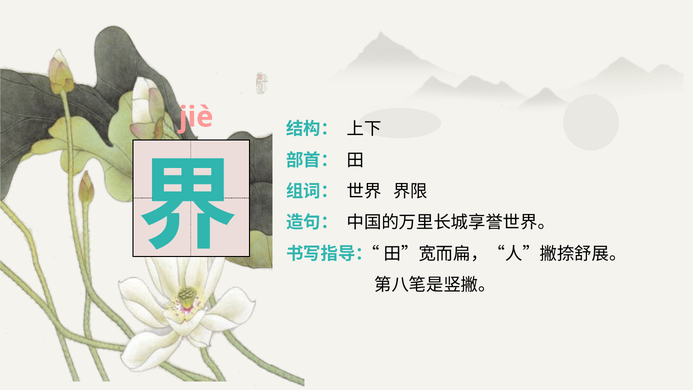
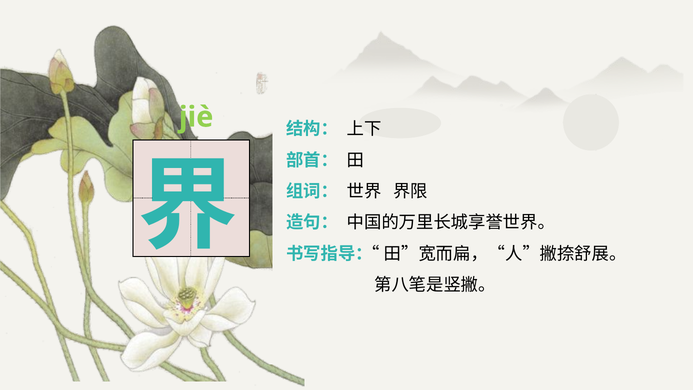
jiè colour: pink -> light green (196, 117)
